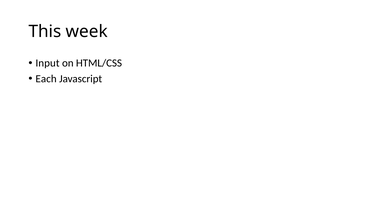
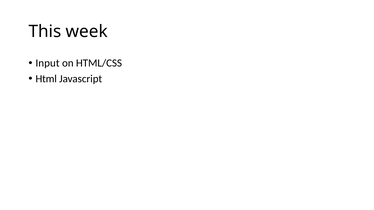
Each: Each -> Html (46, 79)
